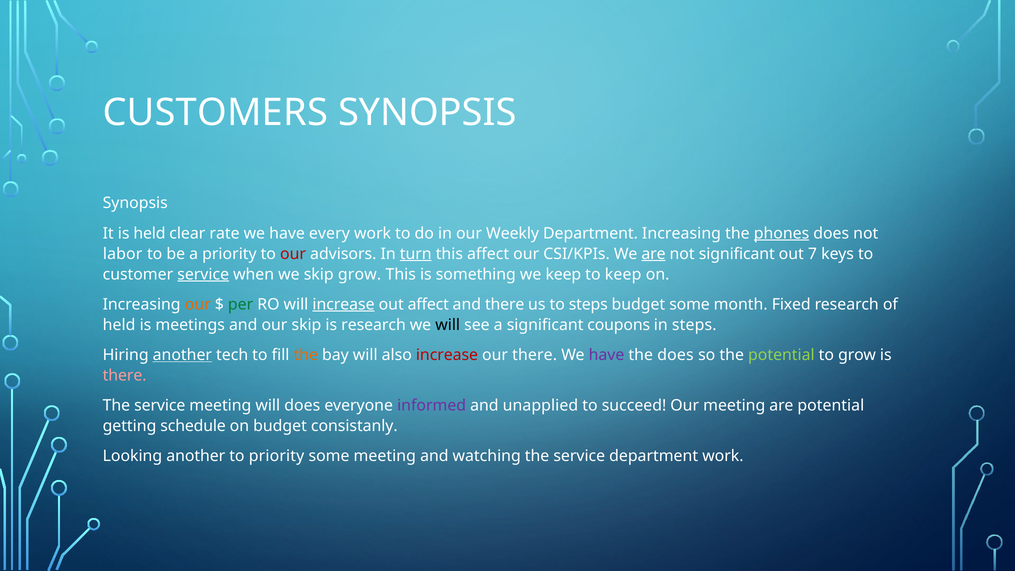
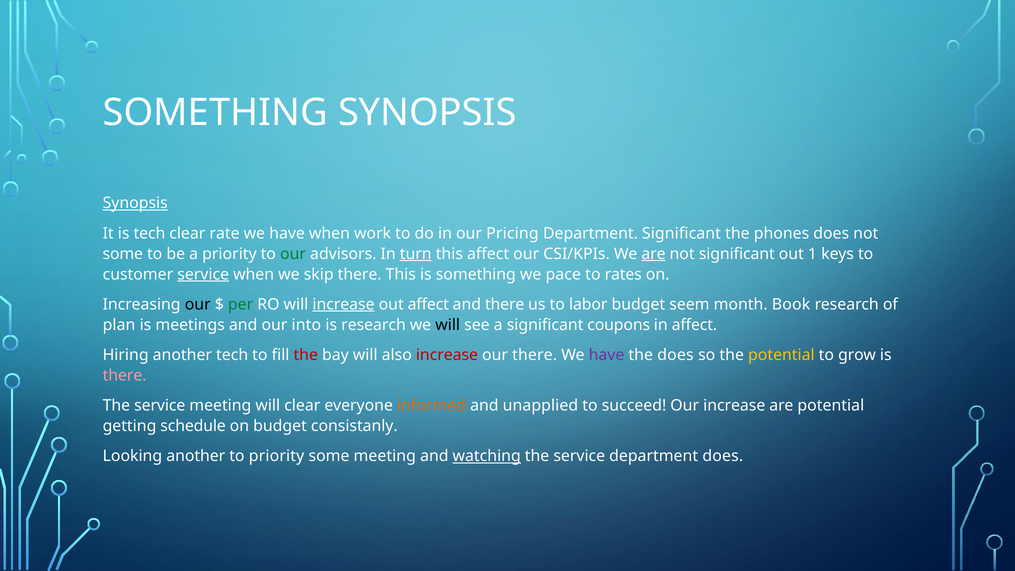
CUSTOMERS: CUSTOMERS -> SOMETHING (215, 113)
Synopsis underline: none -> present (135, 203)
is held: held -> tech (149, 233)
have every: every -> when (329, 233)
Weekly: Weekly -> Pricing (512, 233)
Department Increasing: Increasing -> Significant (681, 233)
phones underline: present -> none (781, 233)
labor: labor -> some (123, 254)
our colour: red -> green (293, 254)
7: 7 -> 1 (813, 254)
skip grow: grow -> there (360, 274)
we keep: keep -> pace (563, 274)
to keep: keep -> rates (623, 274)
our colour: orange -> black (198, 304)
to steps: steps -> labor (588, 304)
budget some: some -> seem (689, 304)
Fixed: Fixed -> Book (791, 304)
held: held -> plan (119, 325)
our skip: skip -> into (306, 325)
in steps: steps -> affect (694, 325)
another underline: present -> none (182, 355)
the colour: orange -> red (306, 355)
potential colour: light green -> yellow (781, 355)
will does: does -> clear (302, 405)
informed colour: purple -> orange (432, 405)
Our meeting: meeting -> increase (734, 405)
watching underline: none -> present (487, 456)
department work: work -> does (723, 456)
